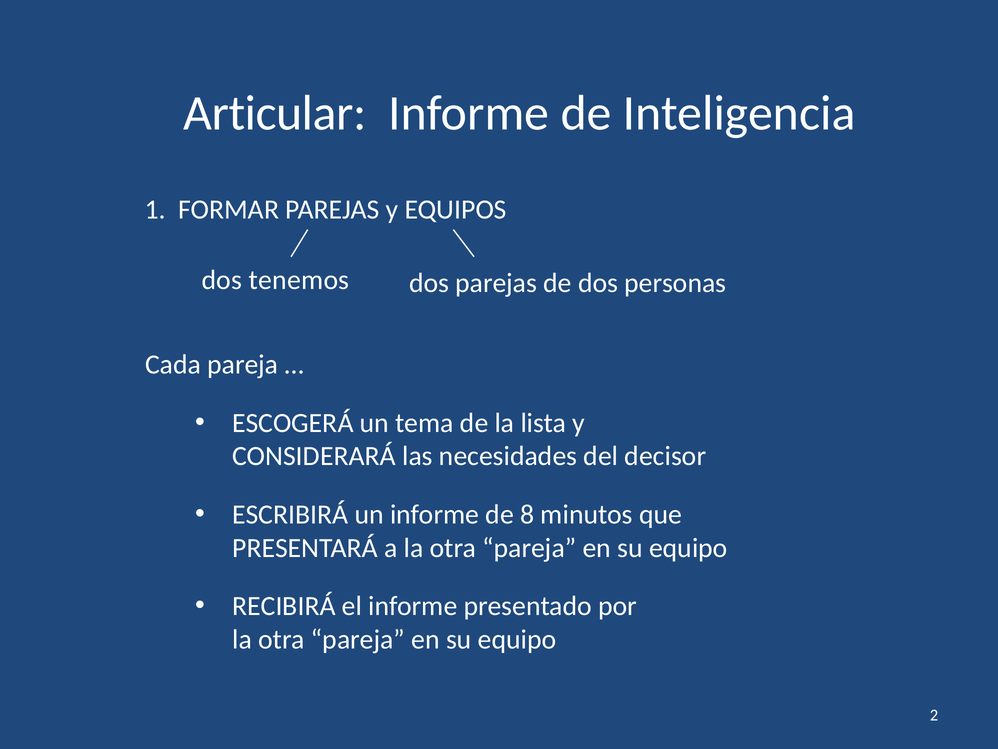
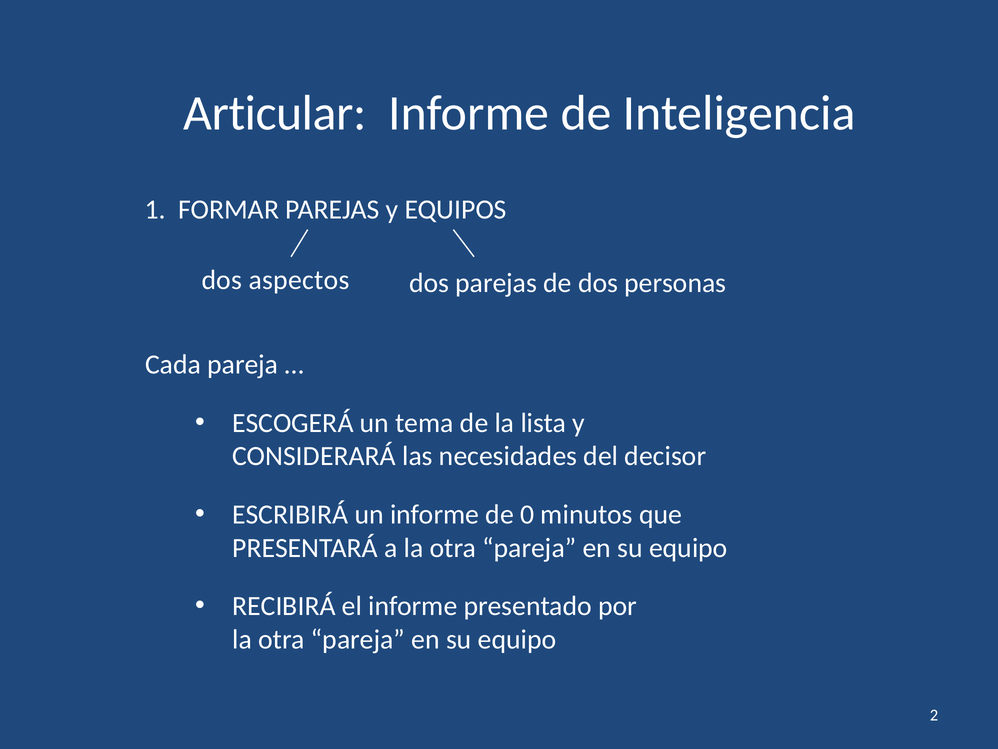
tenemos: tenemos -> aspectos (299, 280)
8: 8 -> 0 (527, 514)
